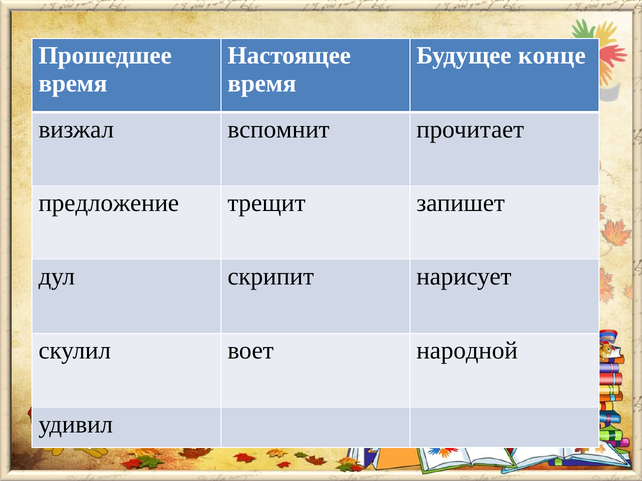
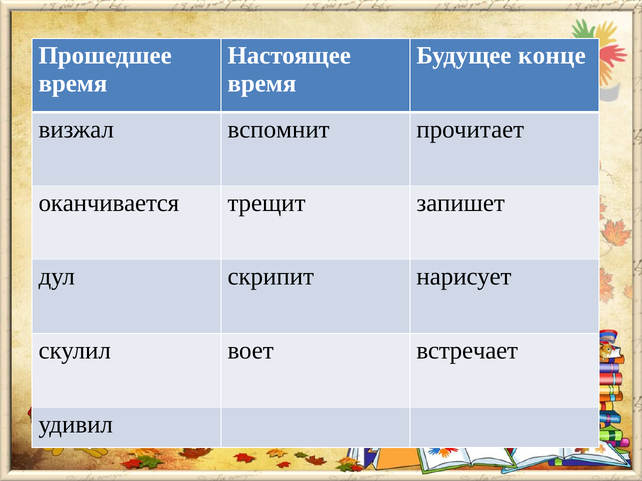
предложение: предложение -> оканчивается (109, 203)
народной: народной -> встречает (467, 351)
